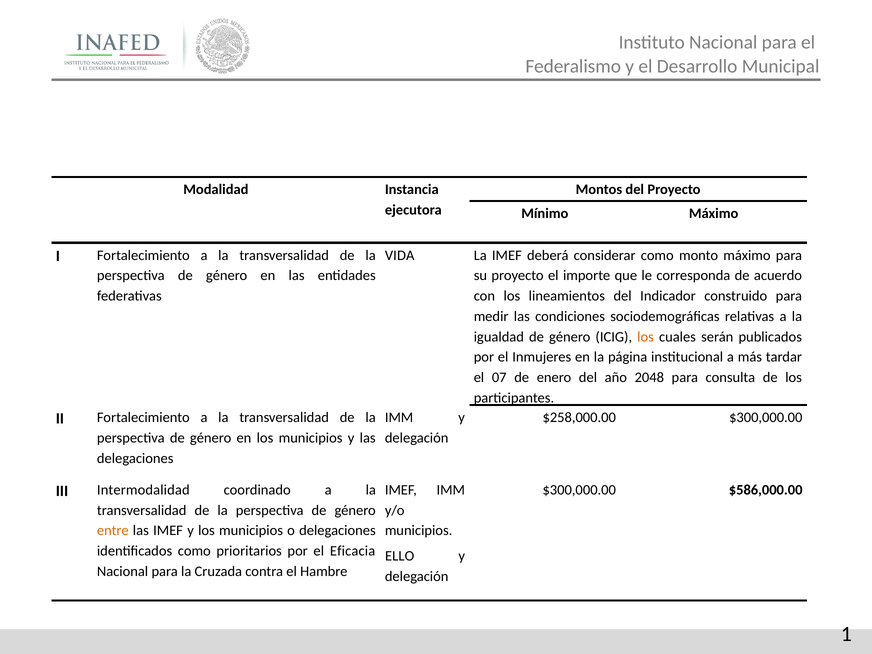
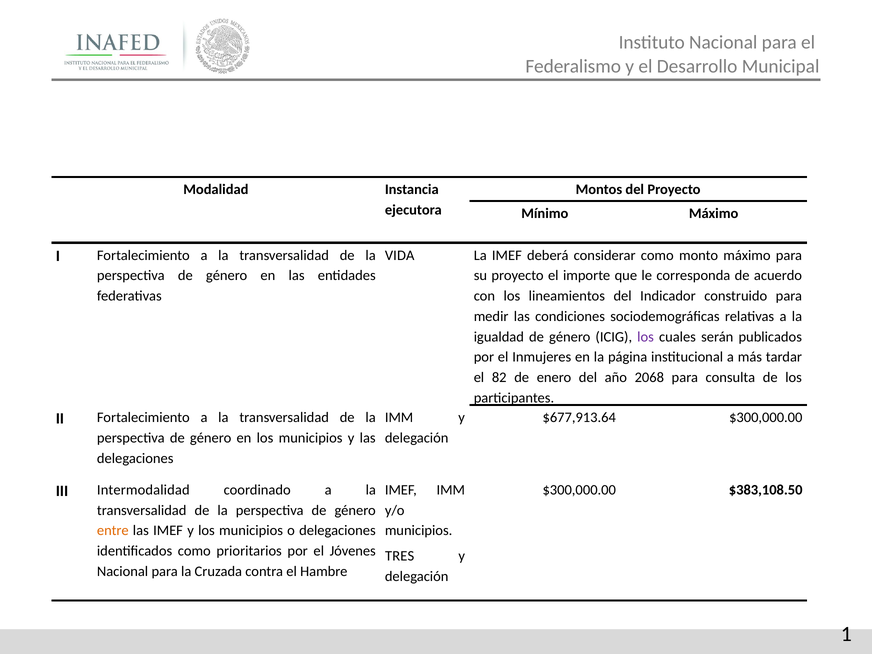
los colour: orange -> purple (646, 337)
07: 07 -> 82 (499, 377)
2048: 2048 -> 2068 (649, 377)
$258,000.00: $258,000.00 -> $677,913.64 (579, 418)
$586,000.00: $586,000.00 -> $383,108.50 (766, 490)
Eficacia: Eficacia -> Jóvenes (353, 551)
ELLO: ELLO -> TRES (400, 556)
